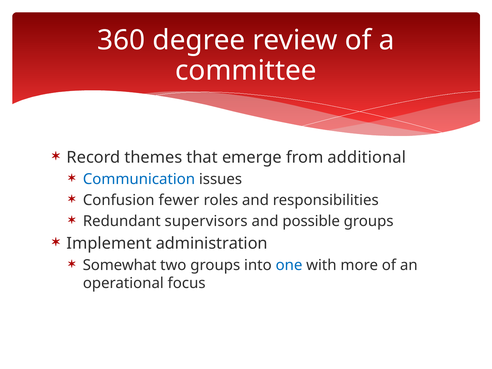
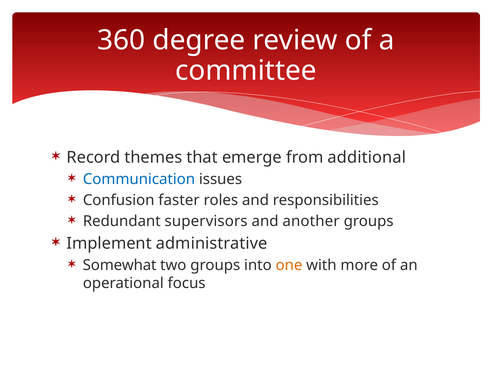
fewer: fewer -> faster (179, 200)
possible: possible -> another (311, 221)
administration: administration -> administrative (212, 243)
one colour: blue -> orange (289, 265)
